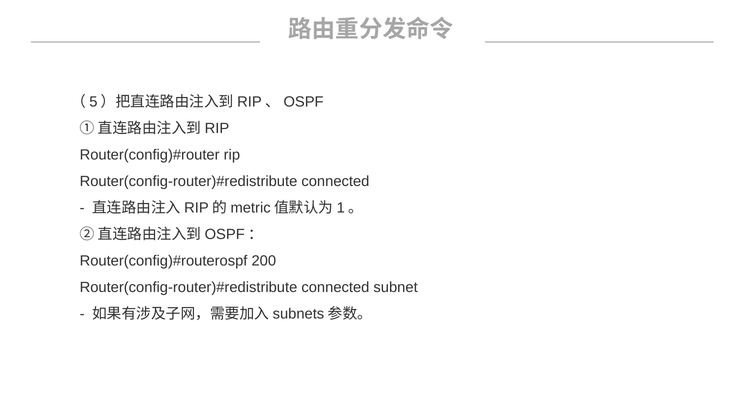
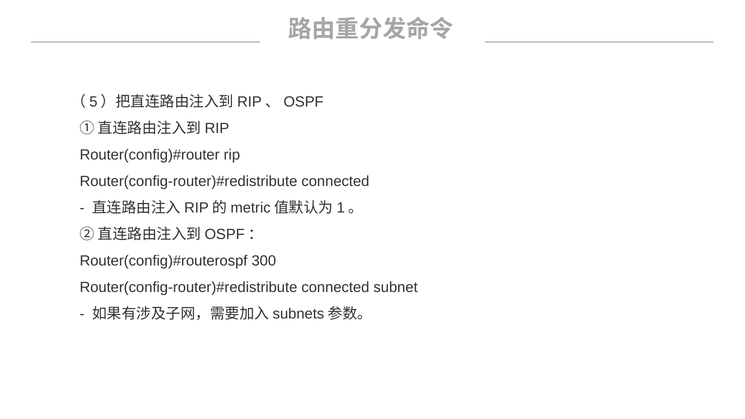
200: 200 -> 300 (264, 261)
